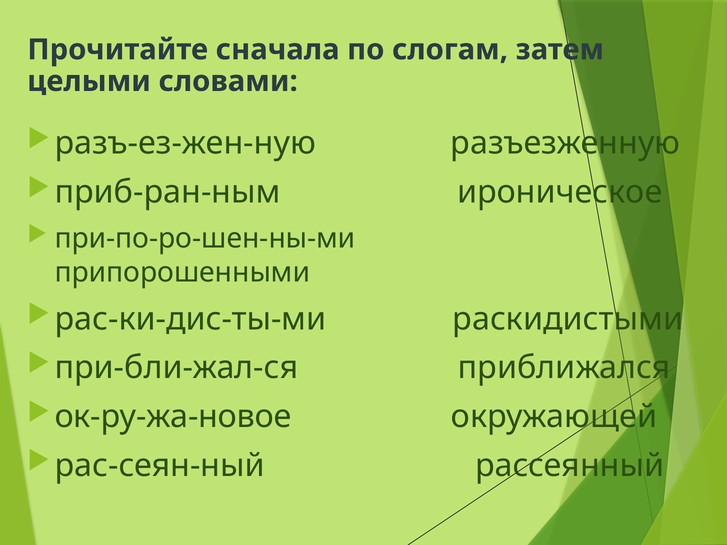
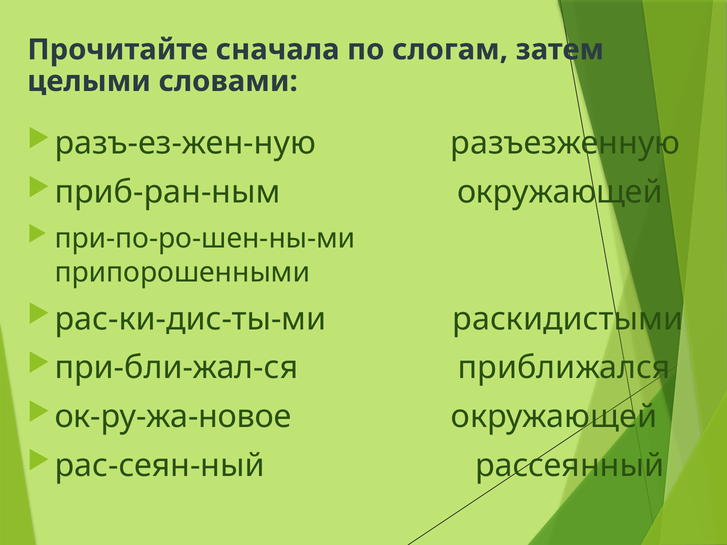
приб-ран-ным ироническое: ироническое -> окружающей (560, 192)
